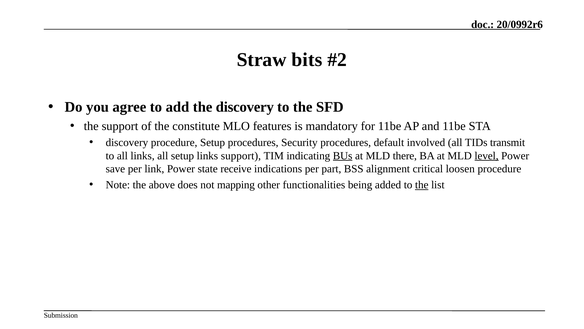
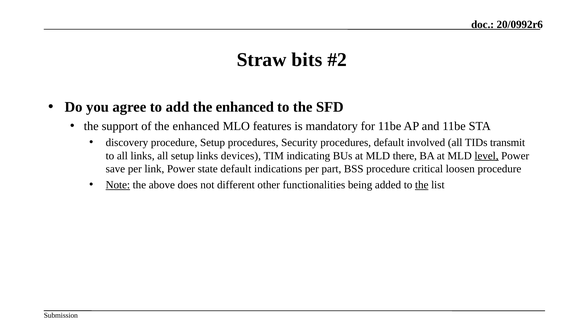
add the discovery: discovery -> enhanced (245, 107)
of the constitute: constitute -> enhanced (196, 126)
links support: support -> devices (241, 155)
BUs underline: present -> none (343, 155)
state receive: receive -> default (236, 169)
BSS alignment: alignment -> procedure (388, 169)
Note underline: none -> present (118, 185)
mapping: mapping -> different (236, 185)
